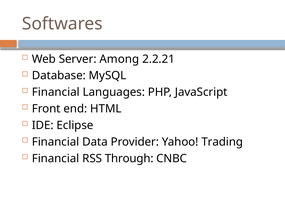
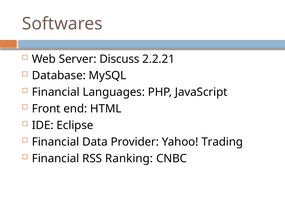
Among: Among -> Discuss (119, 59)
Through: Through -> Ranking (129, 158)
